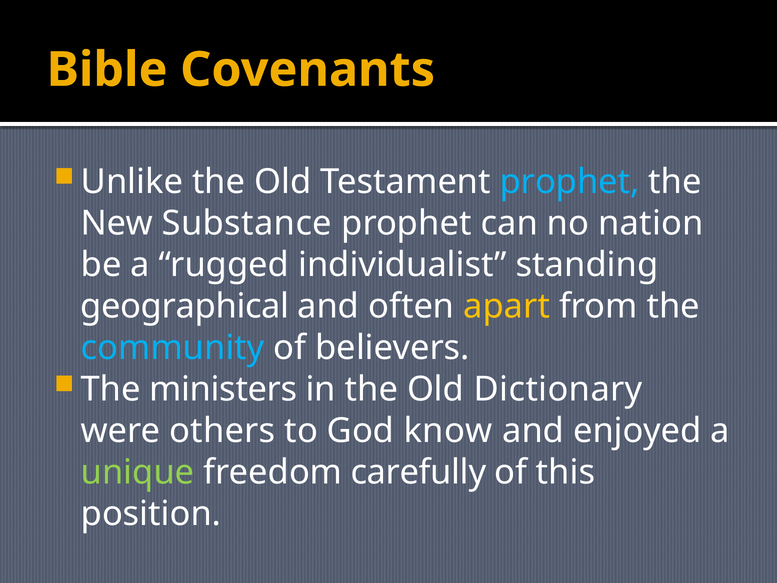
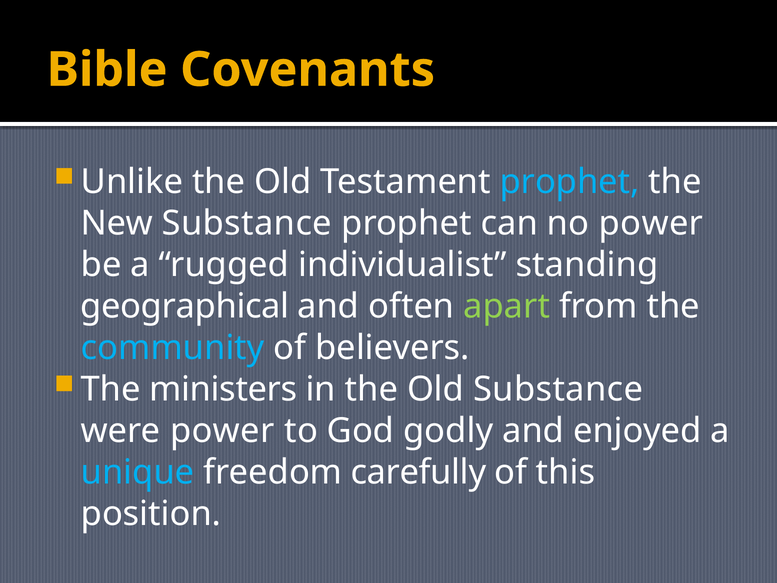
no nation: nation -> power (651, 223)
apart colour: yellow -> light green (507, 306)
Old Dictionary: Dictionary -> Substance (558, 389)
were others: others -> power (222, 431)
know: know -> godly (448, 431)
unique colour: light green -> light blue (138, 472)
